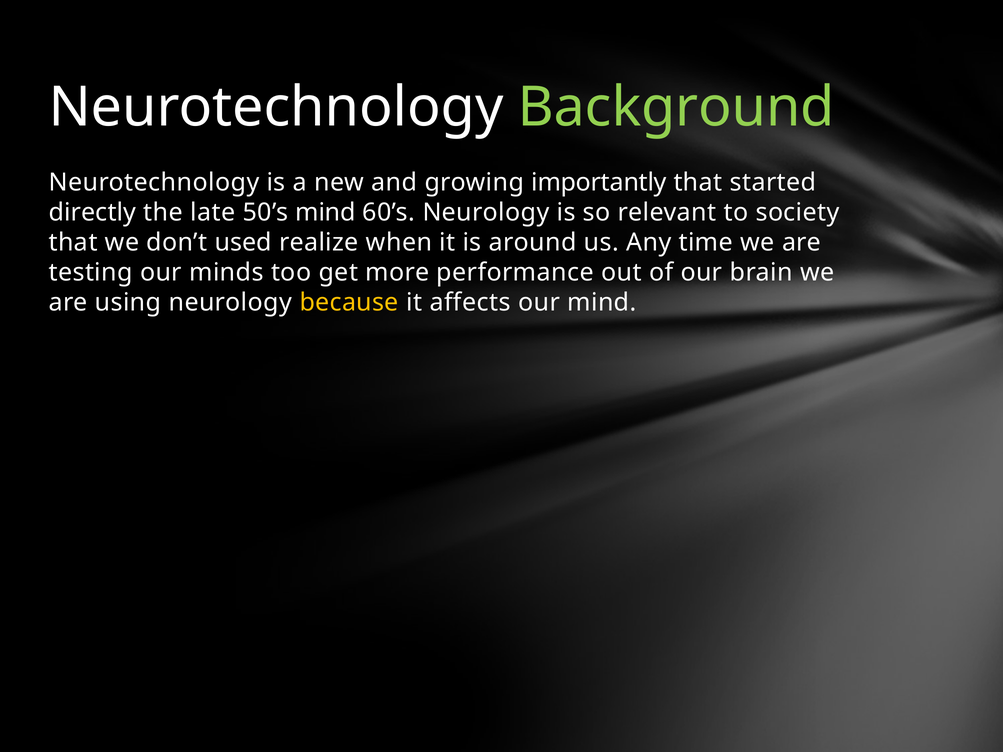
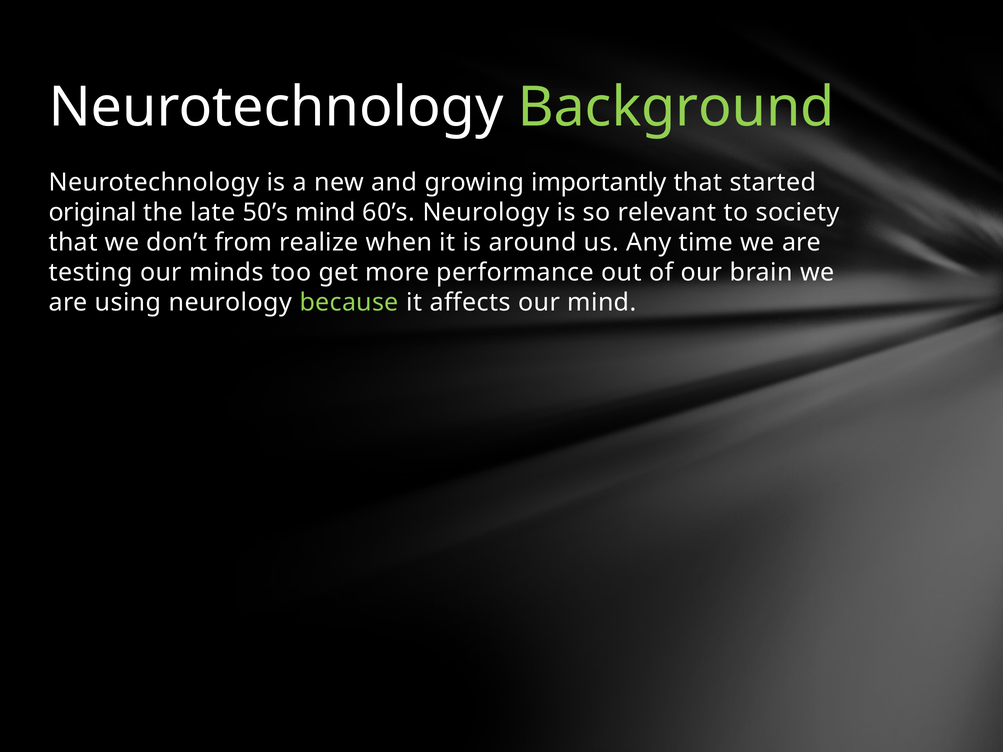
directly: directly -> original (93, 212)
used: used -> from (243, 242)
because colour: yellow -> light green (349, 303)
